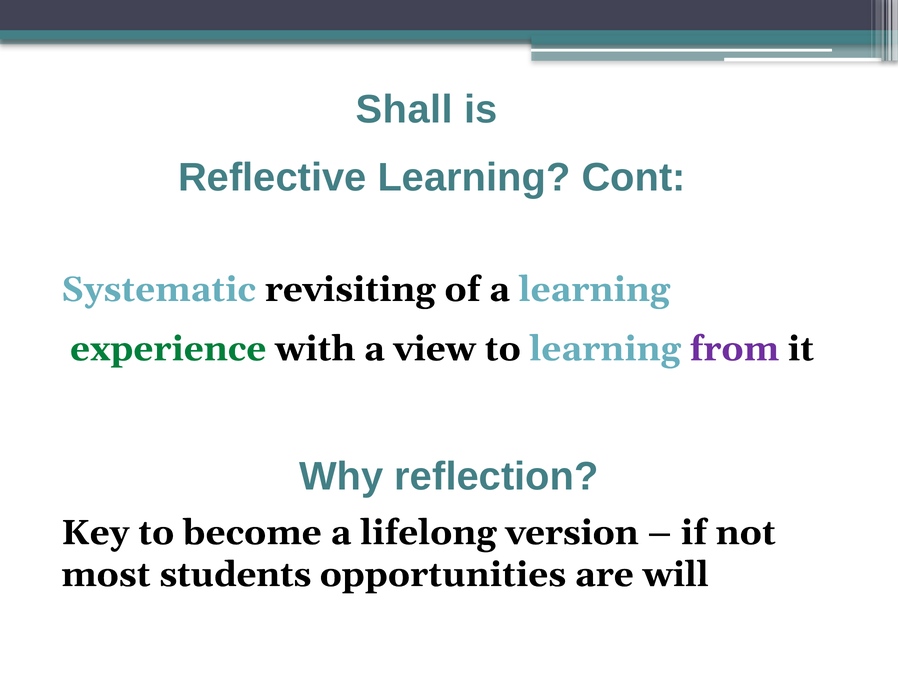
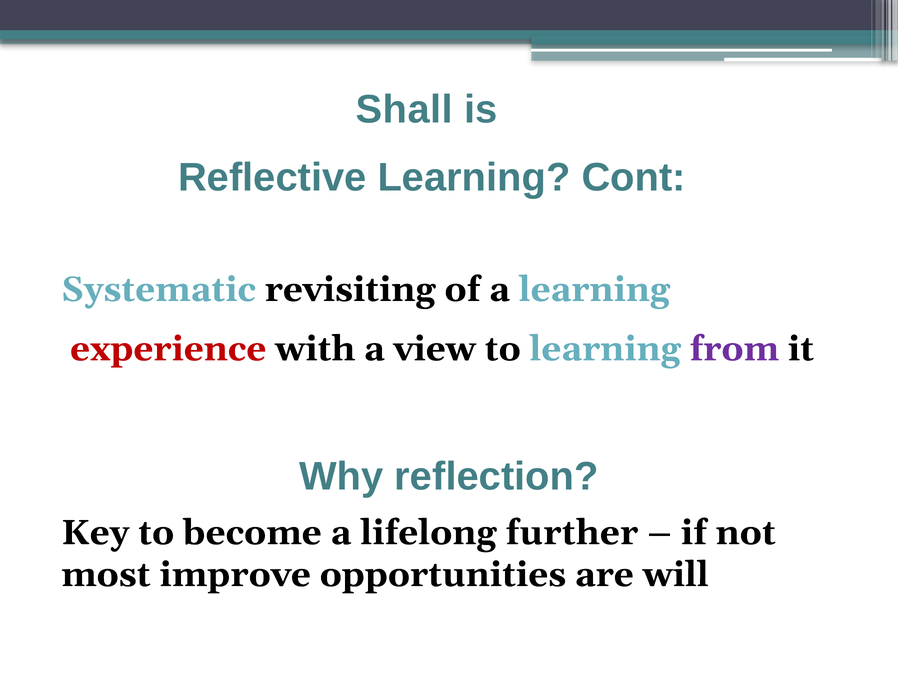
experience colour: green -> red (168, 349)
version: version -> further (572, 533)
students: students -> improve (235, 575)
